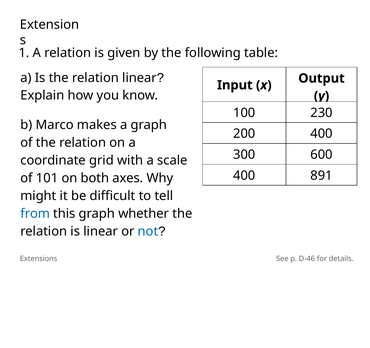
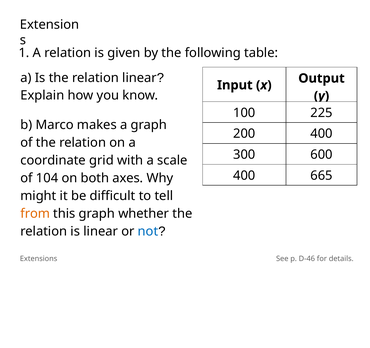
230: 230 -> 225 (322, 113)
891: 891 -> 665 (322, 175)
101: 101 -> 104 (47, 178)
from colour: blue -> orange (35, 214)
